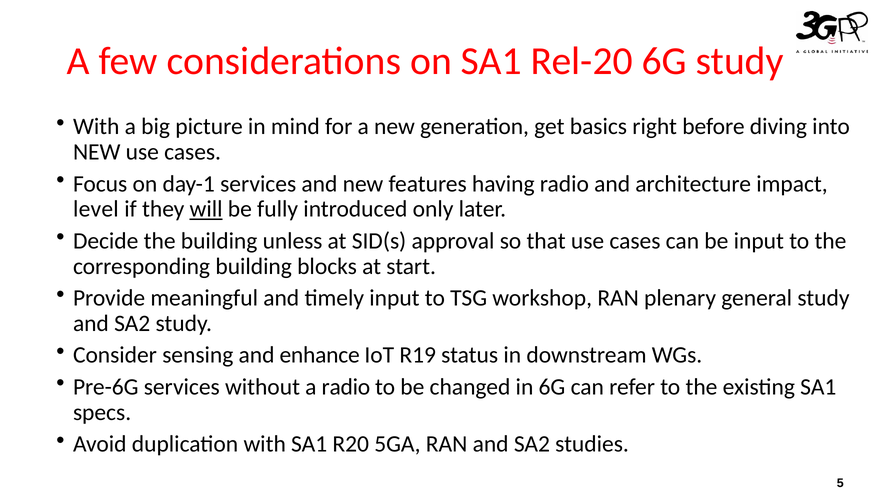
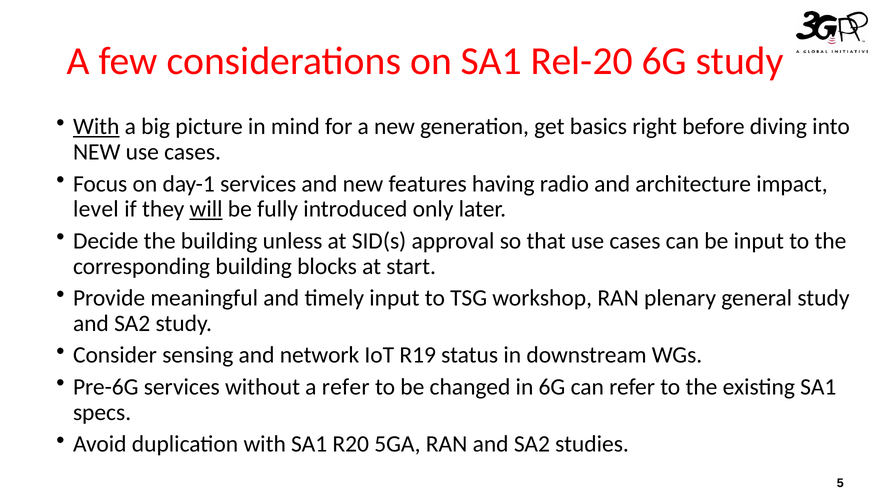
With underline: none -> present (96, 127)
enhance: enhance -> network (320, 355)
a radio: radio -> refer (346, 387)
